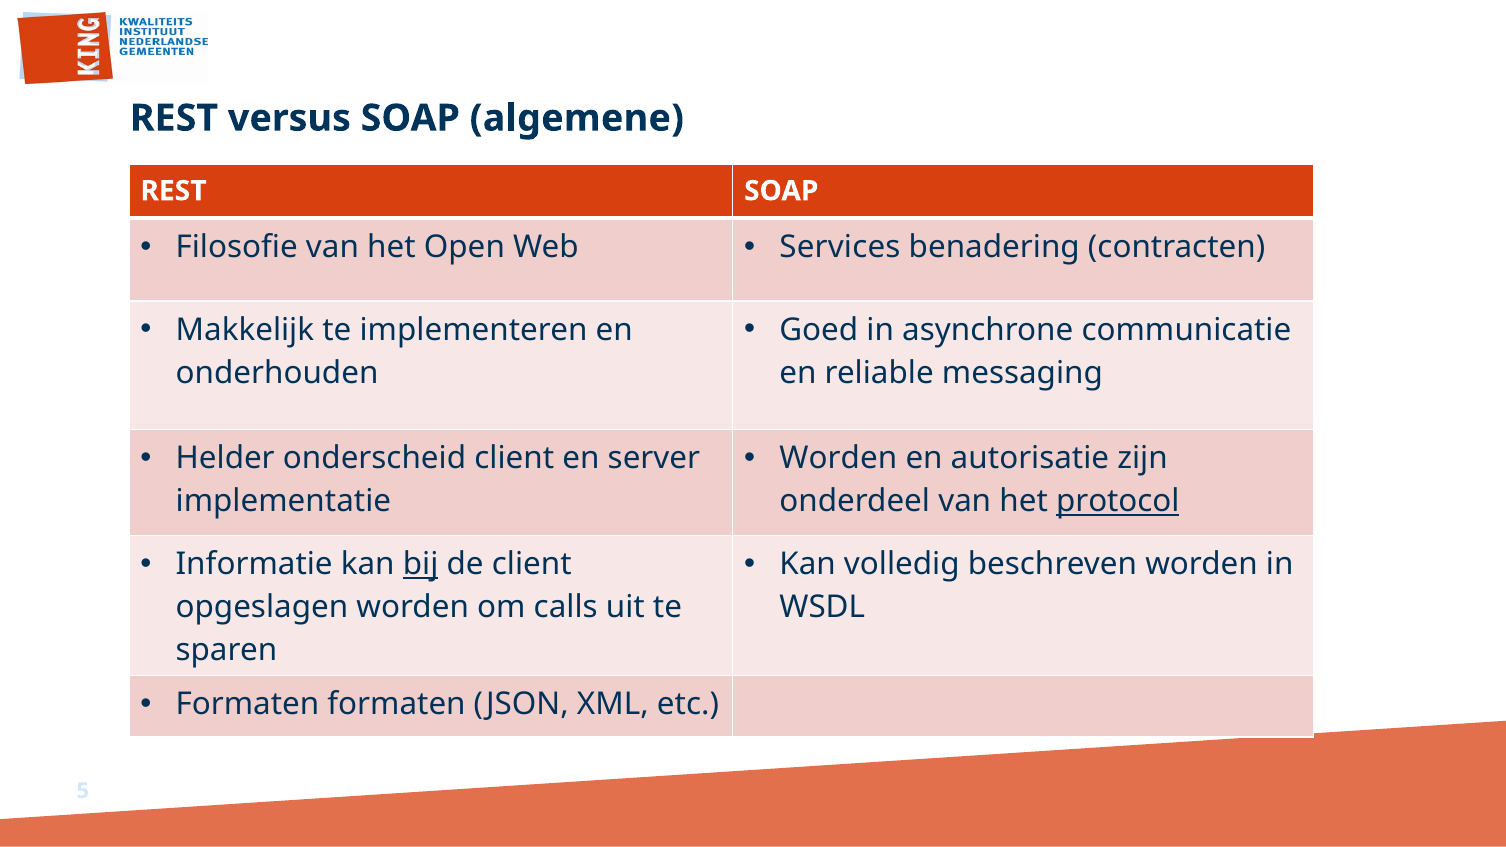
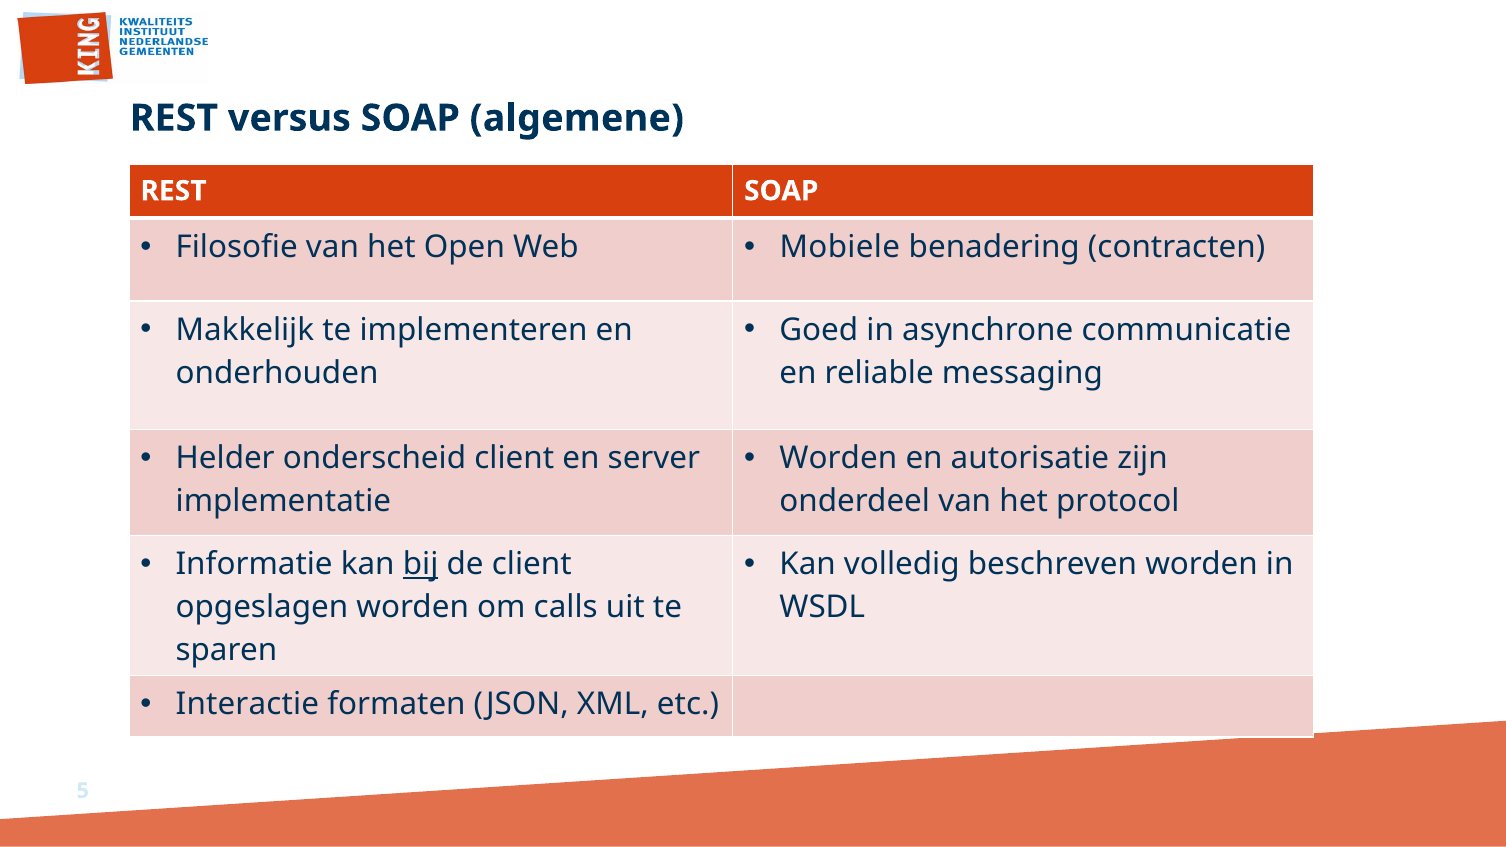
Services: Services -> Mobiele (840, 247)
protocol underline: present -> none (1118, 501)
Formaten: Formaten -> Interactie (247, 705)
